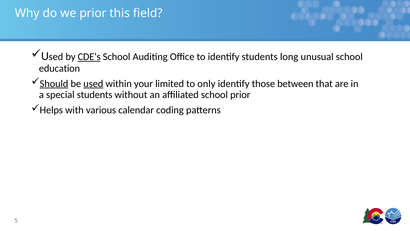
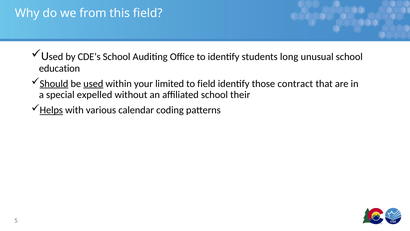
we prior: prior -> from (93, 13)
CDE’s underline: present -> none (89, 57)
to only: only -> field (206, 84)
between: between -> contract (295, 84)
special students: students -> expelled (95, 95)
school prior: prior -> their (240, 95)
Helps underline: none -> present (51, 110)
